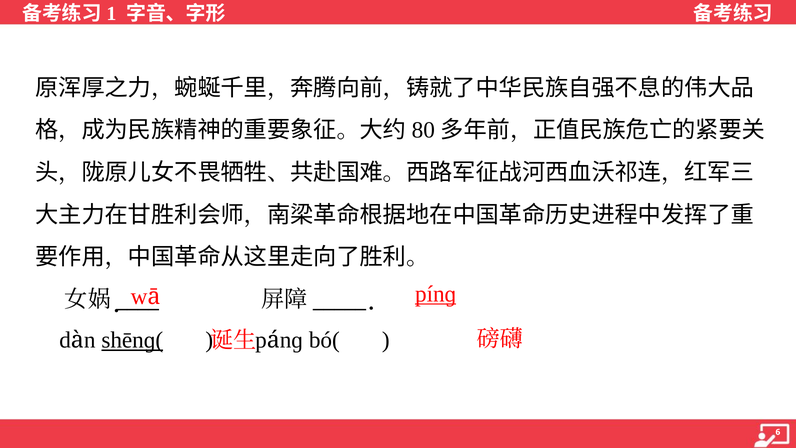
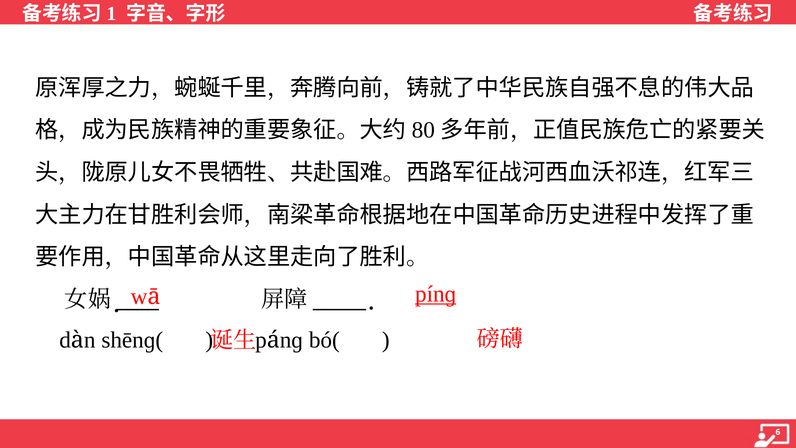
shēnɡ( underline: present -> none (132, 340)
